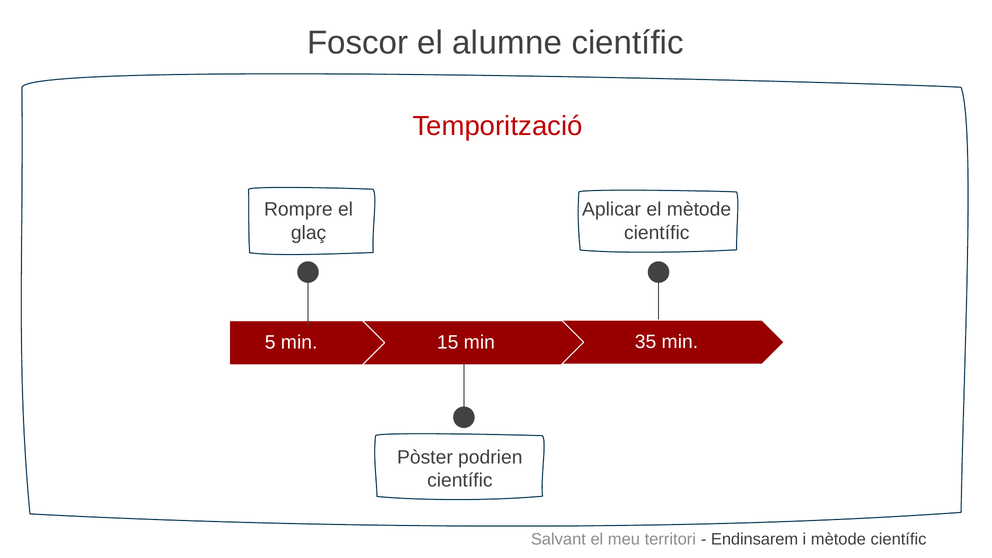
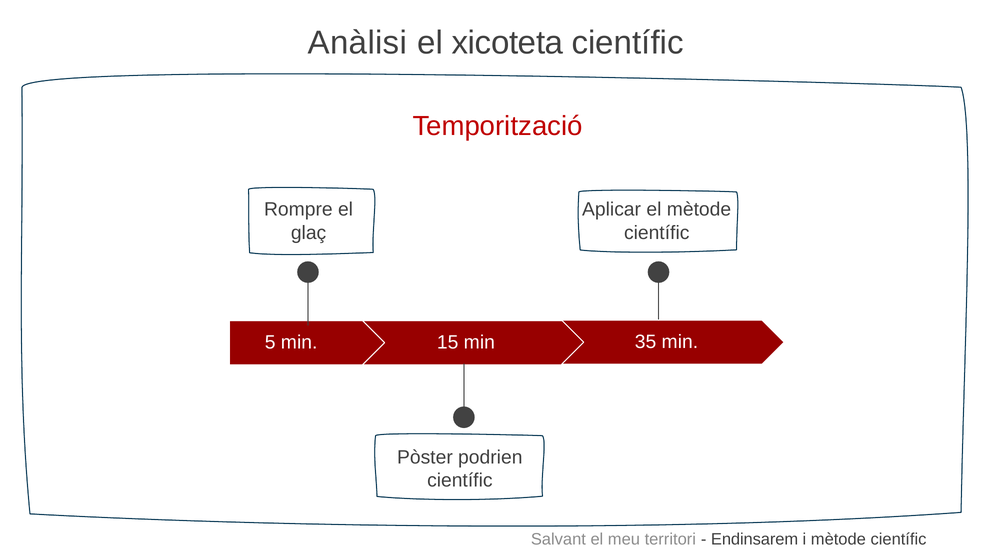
Foscor: Foscor -> Anàlisi (357, 43)
alumne: alumne -> xicoteta (507, 43)
